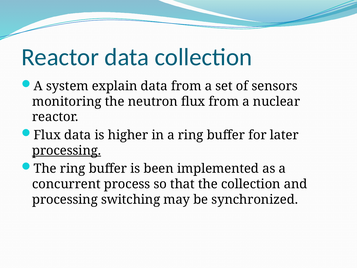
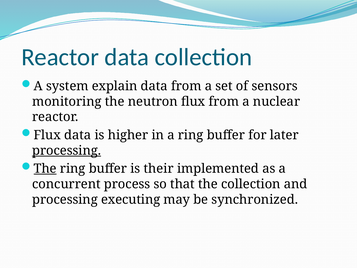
The underline: none -> present (45, 168)
been: been -> their (159, 168)
switching: switching -> executing (131, 199)
